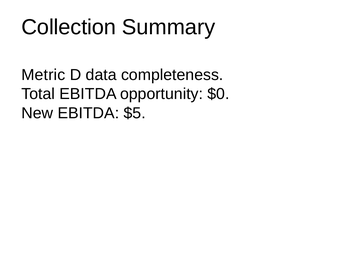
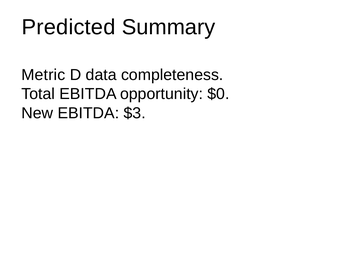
Collection: Collection -> Predicted (69, 27)
$5: $5 -> $3 (135, 113)
